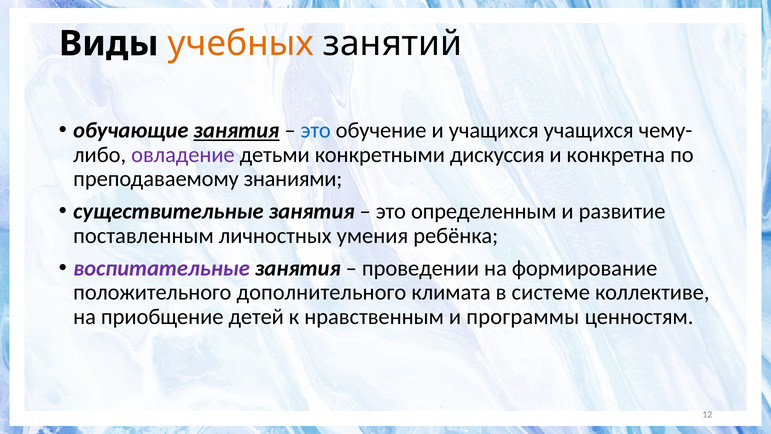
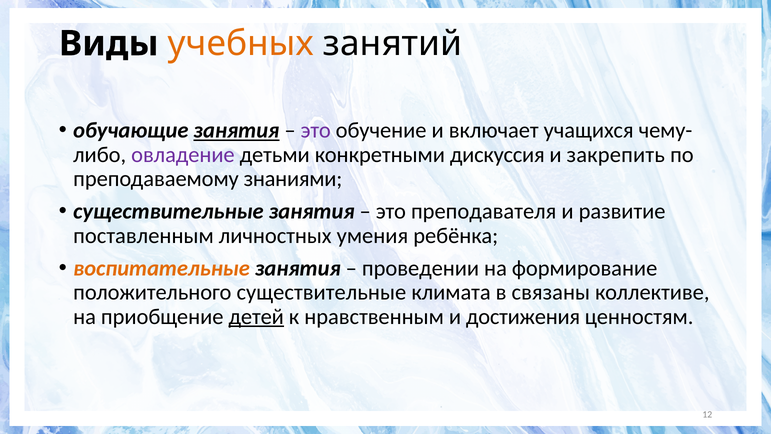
это colour: blue -> purple (316, 130)
и учащихся: учащихся -> включает (494, 130)
конкретна: конкретна -> закрепить (616, 155)
определенным: определенным -> преподавателя (484, 211)
воспитательные colour: purple -> orange (162, 268)
положительного дополнительного: дополнительного -> существительные (321, 292)
системе: системе -> связаны (551, 292)
детей underline: none -> present (256, 316)
программы: программы -> достижения (523, 316)
